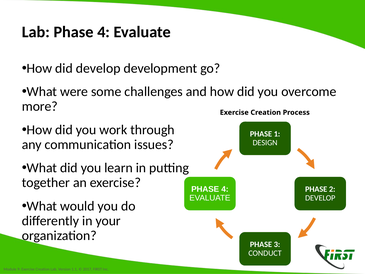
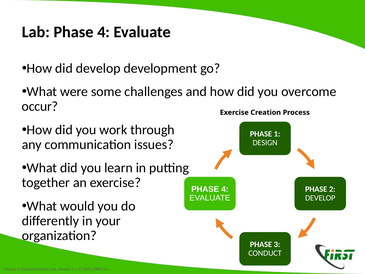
more: more -> occur (40, 106)
